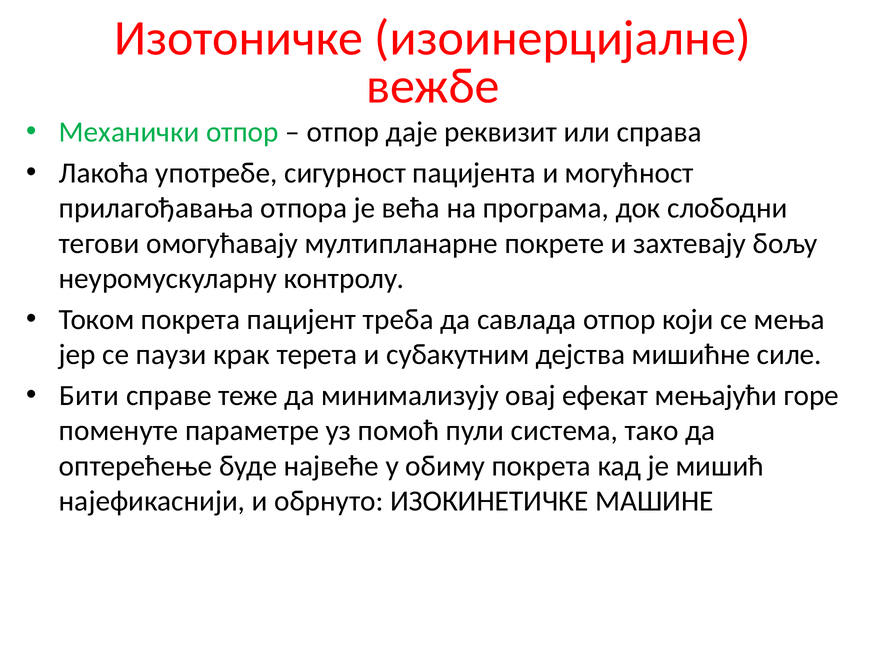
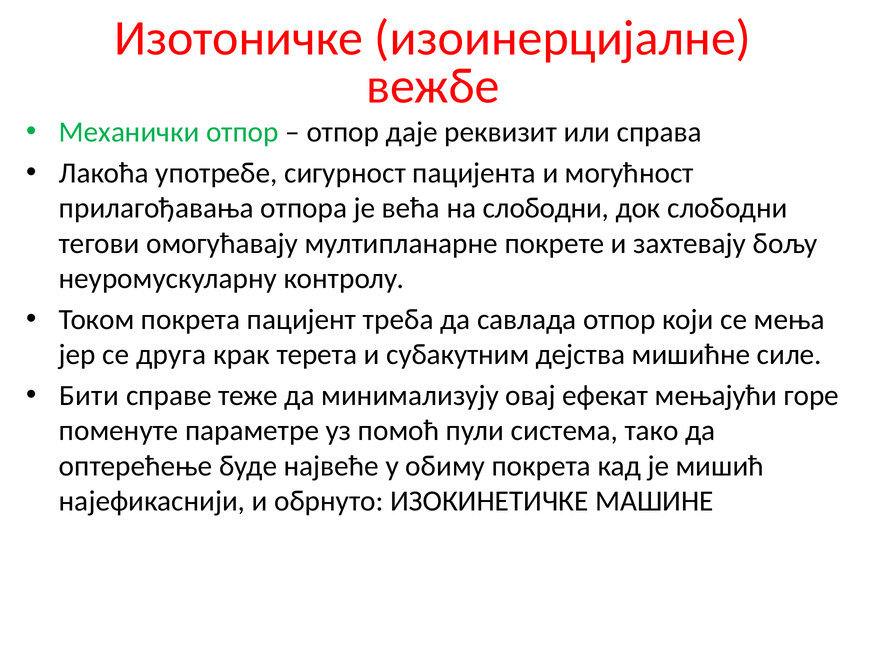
на програма: програма -> слободни (546, 208)
паузи: паузи -> друга (171, 354)
